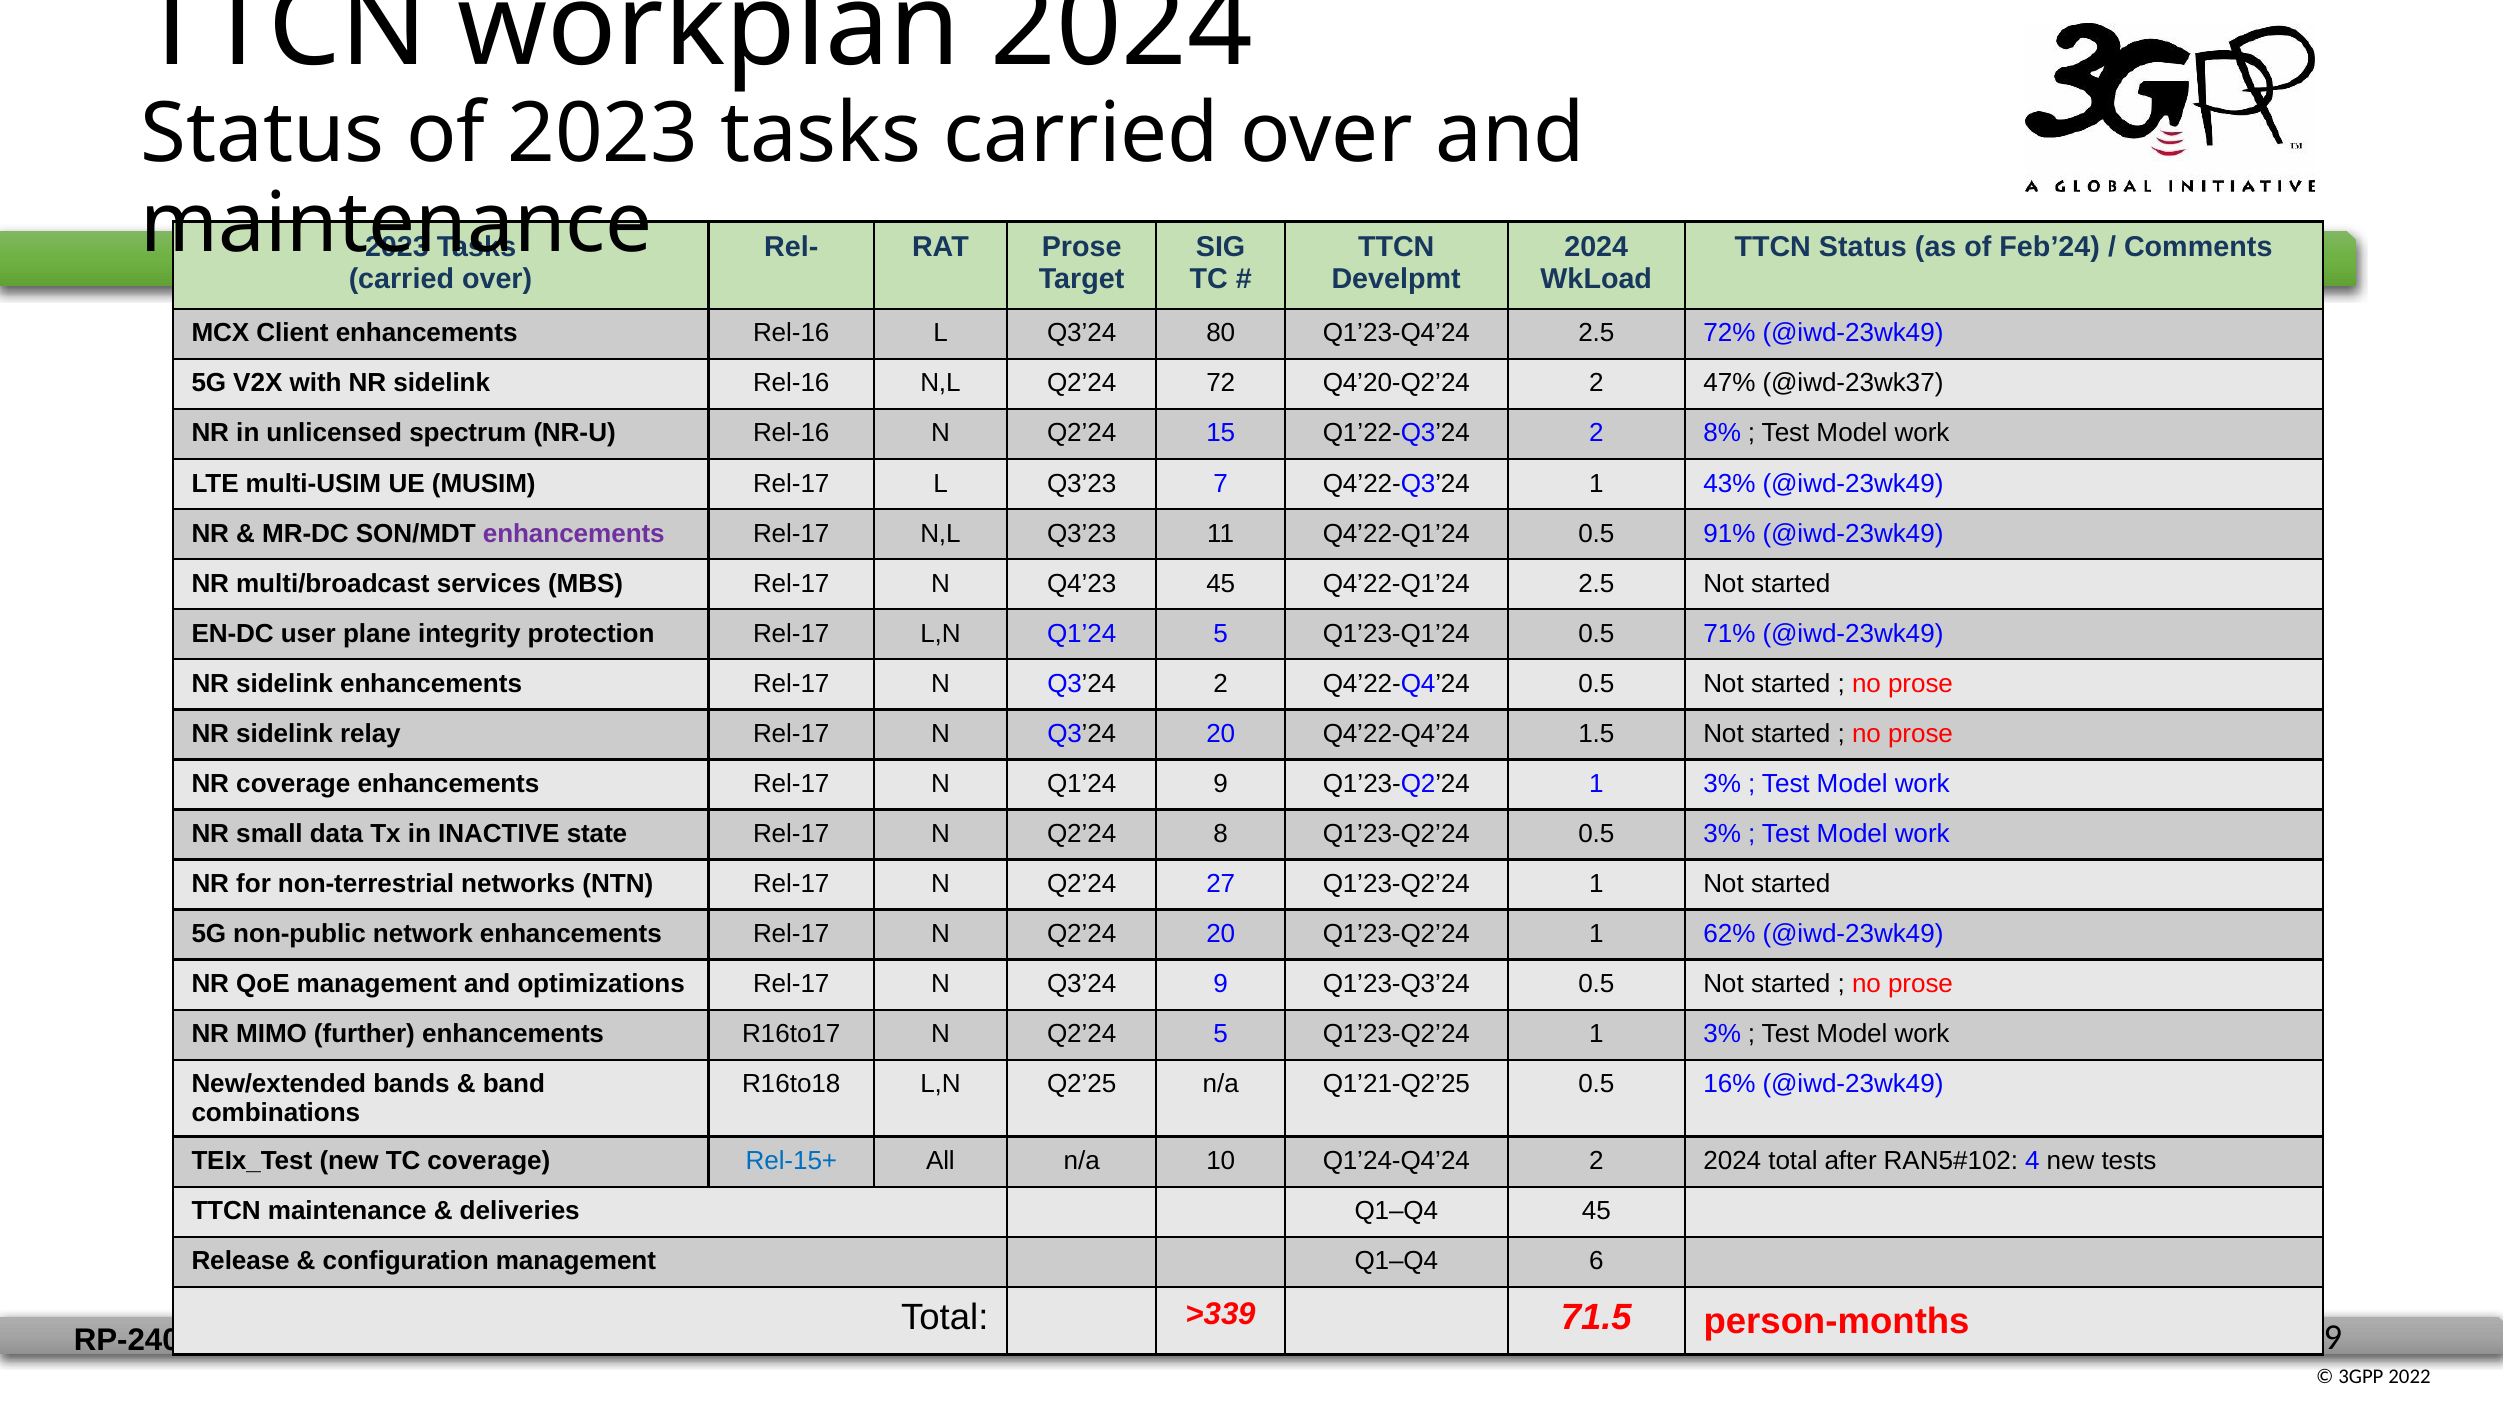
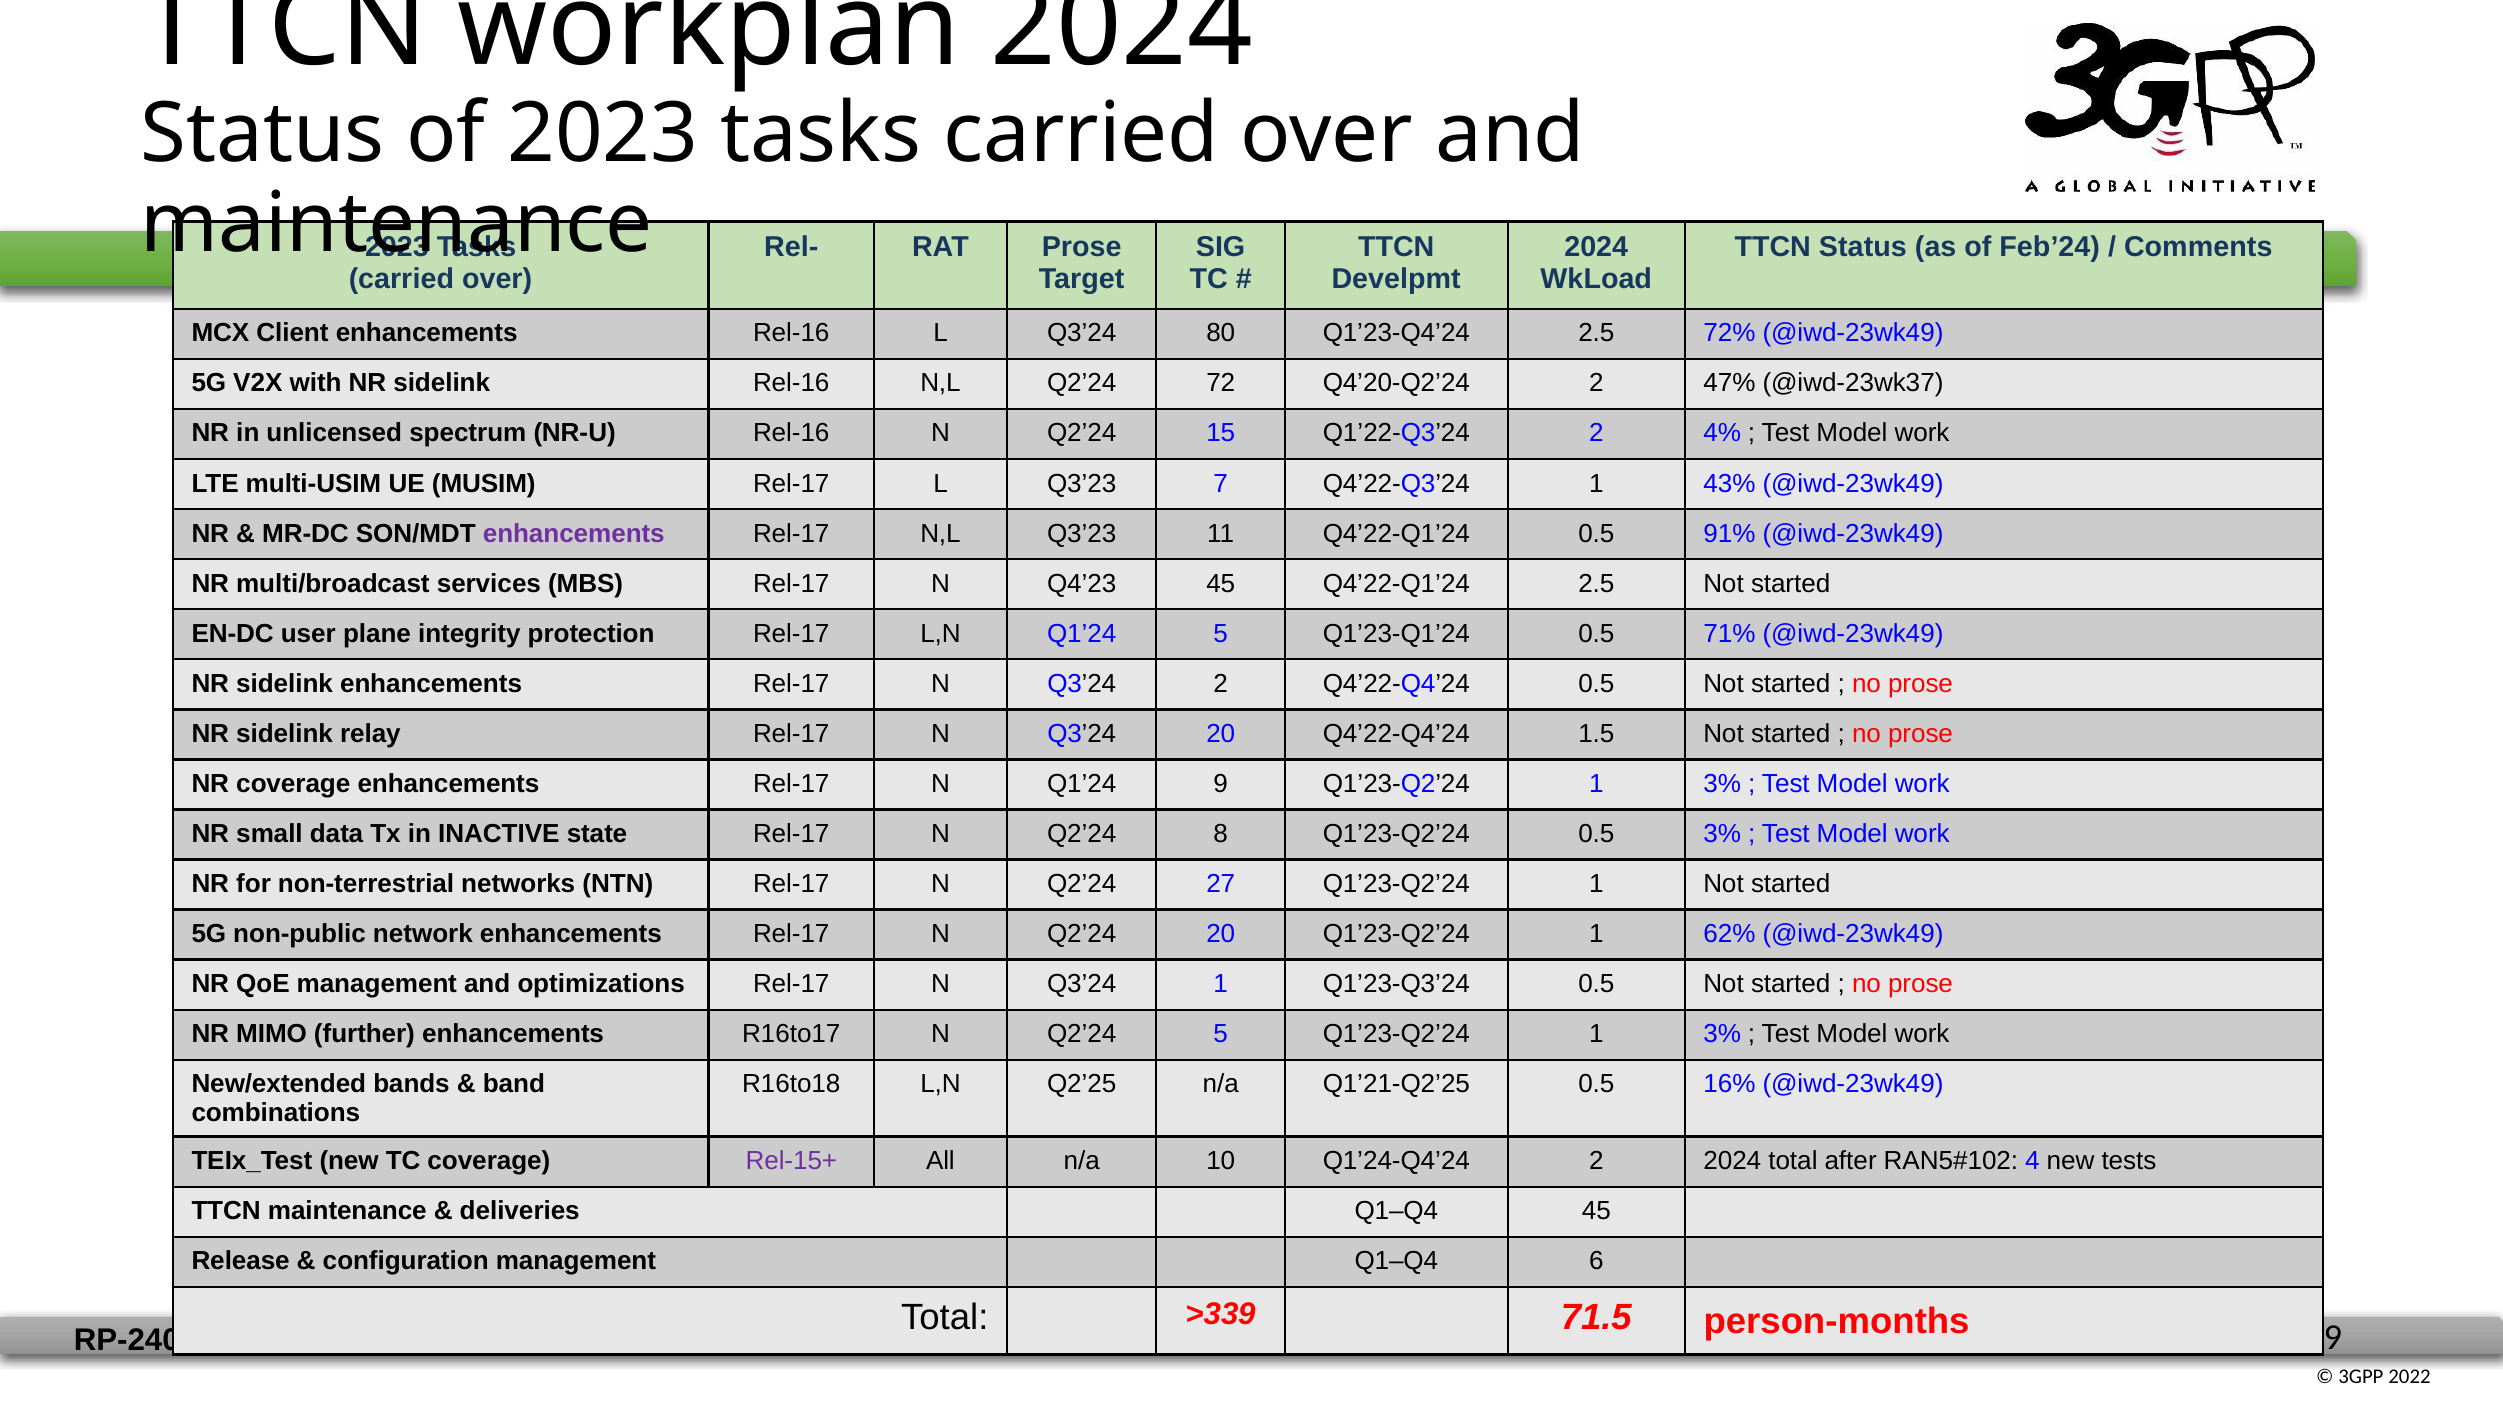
8%: 8% -> 4% (1722, 433)
Q3’24 9: 9 -> 1 (1221, 984)
Rel-15+ colour: blue -> purple (791, 1161)
